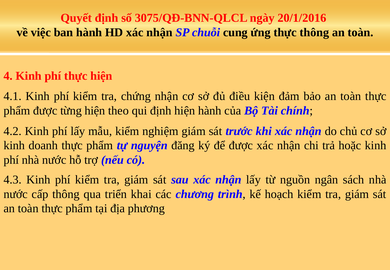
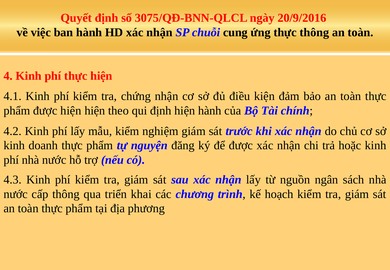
20/1/2016: 20/1/2016 -> 20/9/2016 (302, 18)
được từng: từng -> hiện (71, 111)
